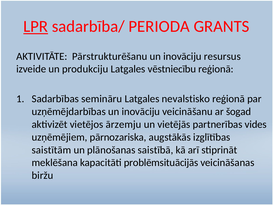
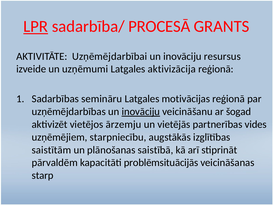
PERIODA: PERIODA -> PROCESĀ (159, 26)
Pārstrukturēšanu: Pārstrukturēšanu -> Uzņēmējdarbībai (110, 56)
produkciju: produkciju -> uzņēmumi (85, 69)
vēstniecību: vēstniecību -> aktivizācija (172, 69)
nevalstisko: nevalstisko -> motivācijas (186, 99)
inovāciju underline: none -> present (141, 111)
pārnozariska: pārnozariska -> starpniecību (118, 137)
meklēšana: meklēšana -> pārvaldēm (55, 162)
biržu: biržu -> starp (43, 175)
